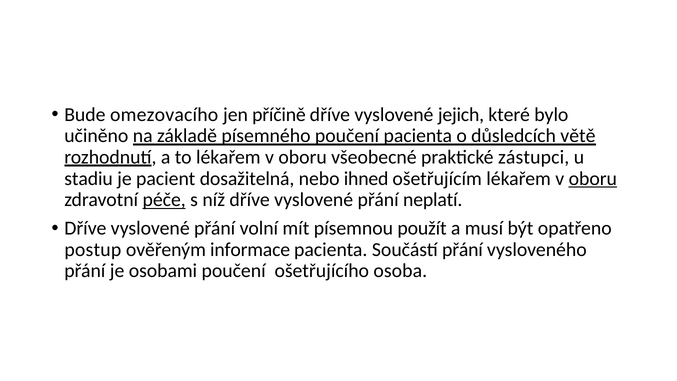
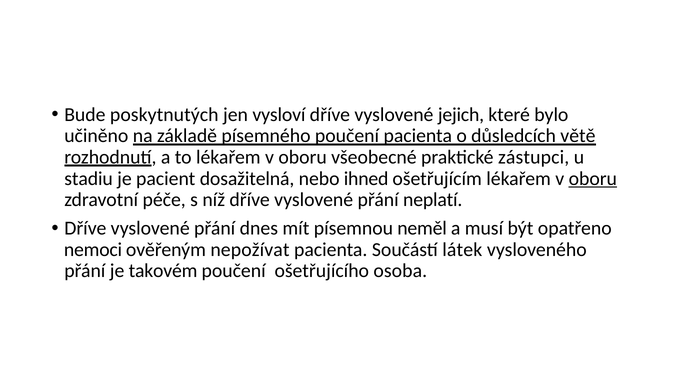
omezovacího: omezovacího -> poskytnutých (164, 114)
příčině: příčině -> vysloví (279, 114)
péče underline: present -> none (164, 200)
volní: volní -> dnes (259, 228)
použít: použít -> neměl (422, 228)
postup: postup -> nemoci (93, 249)
informace: informace -> nepožívat (250, 249)
Součástí přání: přání -> látek (462, 249)
osobami: osobami -> takovém (163, 271)
